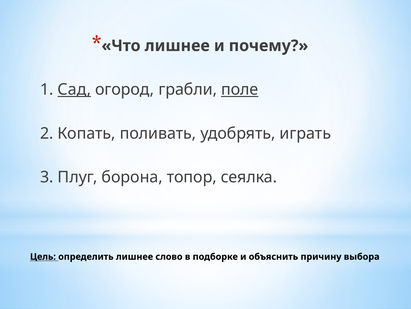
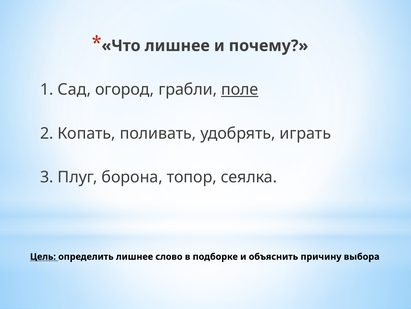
Сад underline: present -> none (74, 89)
